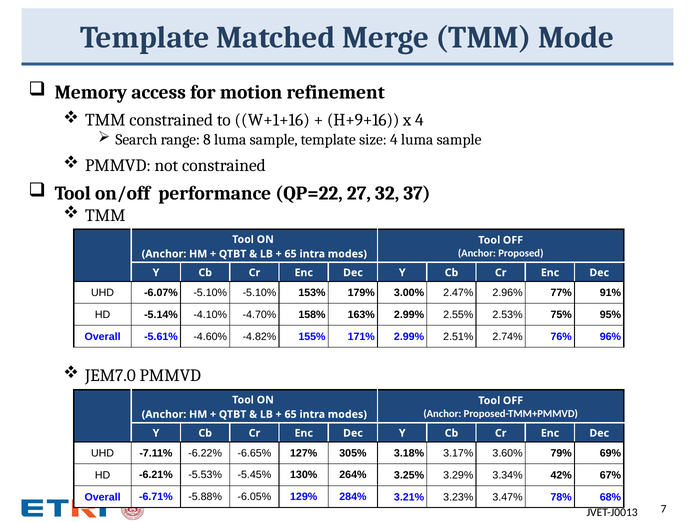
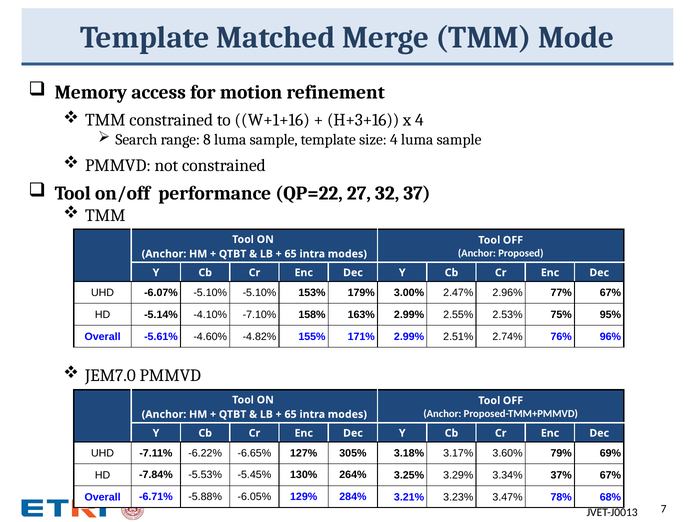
H+9+16: H+9+16 -> H+3+16 (363, 120)
77% 91%: 91% -> 67% (610, 293)
-4.70%: -4.70% -> -7.10% (259, 314)
-6.21%: -6.21% -> -7.84% (156, 474)
42%: 42% -> 37% (561, 475)
